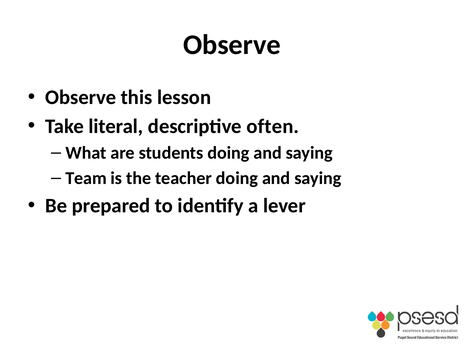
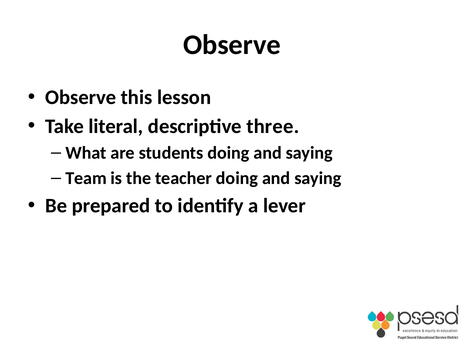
often: often -> three (273, 126)
